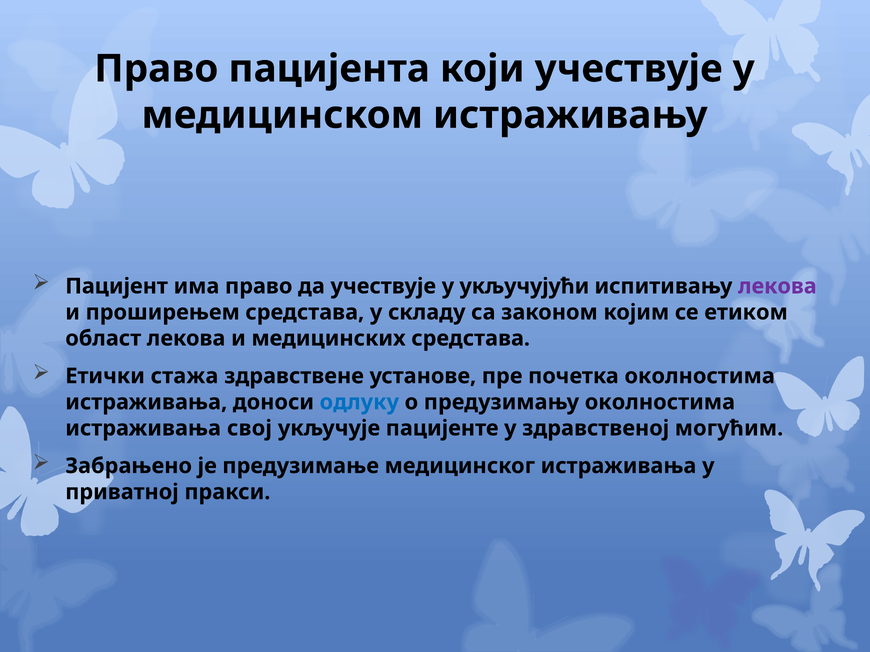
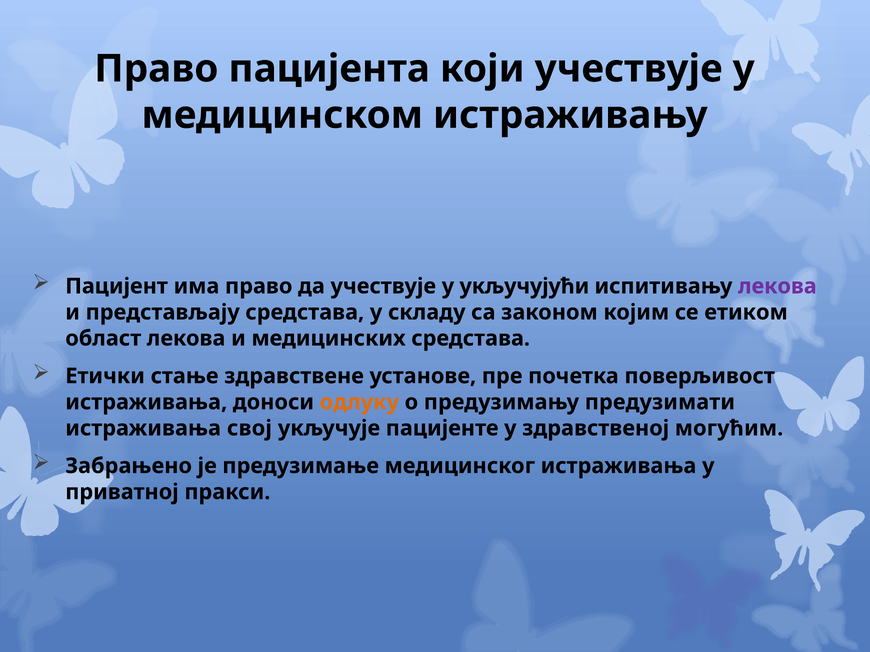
проширењем: проширењем -> представљају (163, 313)
стажа: стажа -> стање (185, 376)
почетка околностима: околностима -> поверљивост (700, 376)
одлуку colour: blue -> orange (359, 402)
предузимању околностима: околностима -> предузимати (660, 402)
